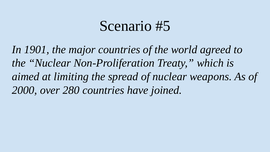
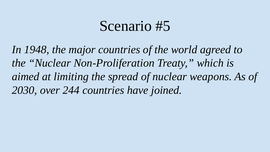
1901: 1901 -> 1948 (37, 50)
2000: 2000 -> 2030 (25, 90)
280: 280 -> 244 (71, 90)
